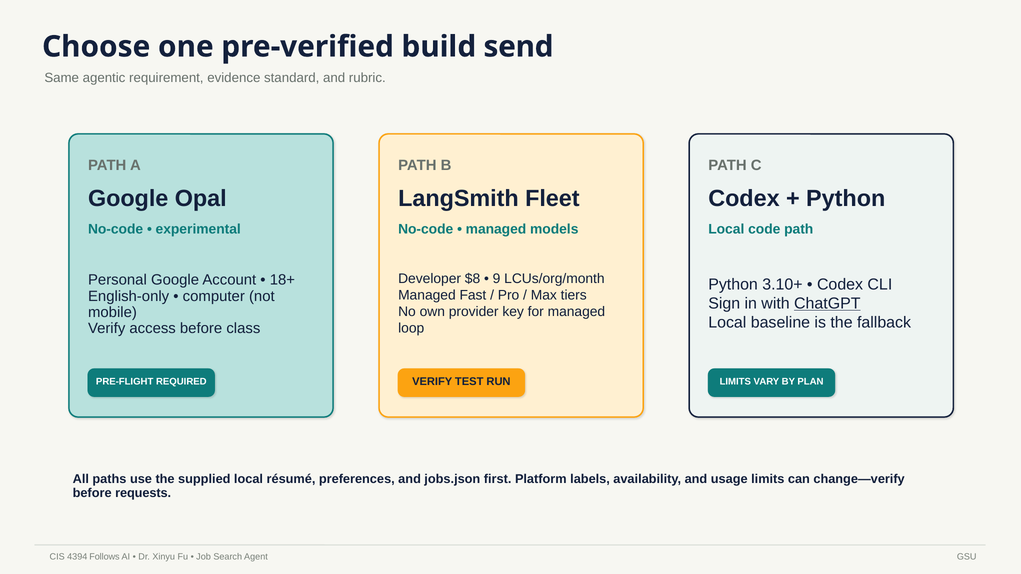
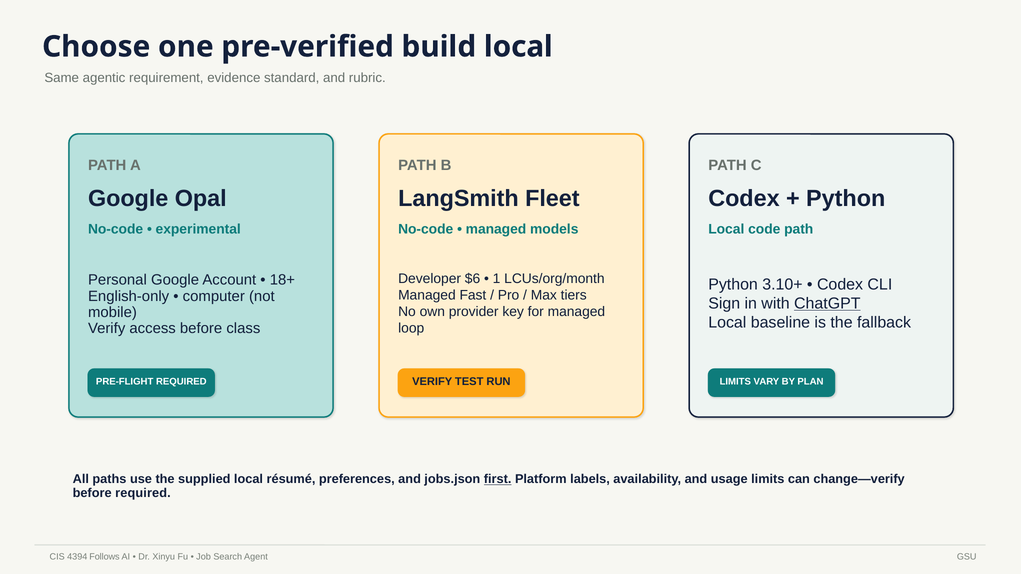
build send: send -> local (518, 47)
$8: $8 -> $6 (473, 279)
9: 9 -> 1 (497, 279)
first underline: none -> present (498, 479)
before requests: requests -> required (143, 493)
